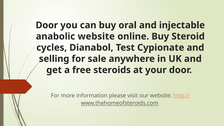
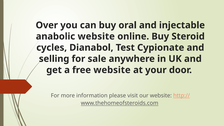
Door: Door -> Over (47, 25)
free steroids: steroids -> website (112, 70)
